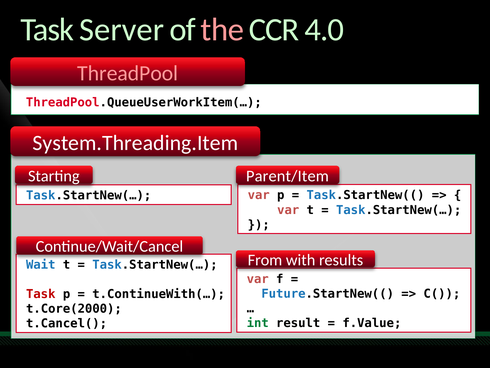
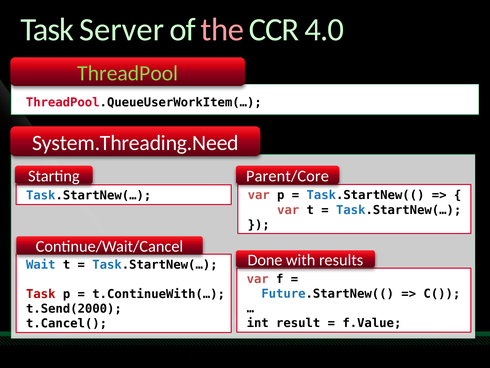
ThreadPool colour: pink -> light green (128, 73)
System.Threading.Item: System.Threading.Item -> System.Threading.Need (135, 143)
Parent/Item: Parent/Item -> Parent/Core (287, 176)
From: From -> Done (265, 260)
t.Core(2000: t.Core(2000 -> t.Send(2000 (74, 308)
int colour: green -> black (258, 323)
